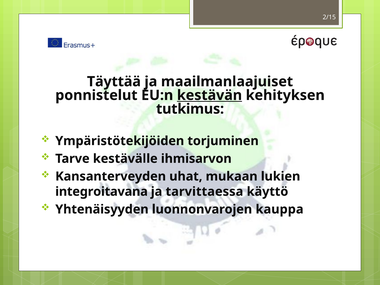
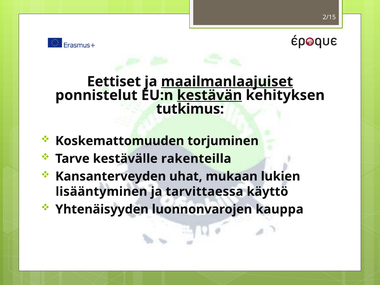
Täyttää: Täyttää -> Eettiset (114, 82)
maailmanlaajuiset underline: none -> present (227, 82)
Ympäristötekijöiden: Ympäristötekijöiden -> Koskemattomuuden (120, 141)
ihmisarvon: ihmisarvon -> rakenteilla (196, 159)
integroitavana: integroitavana -> lisääntyminen (101, 192)
